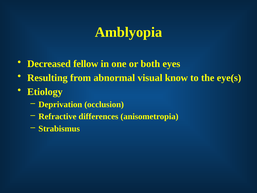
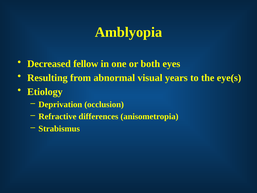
know: know -> years (176, 78)
